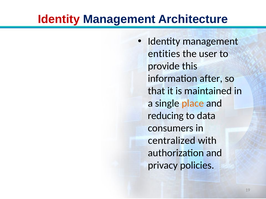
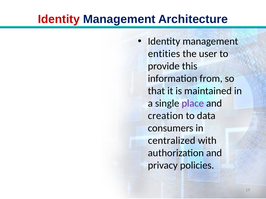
after: after -> from (211, 79)
place colour: orange -> purple (193, 104)
reducing: reducing -> creation (166, 116)
